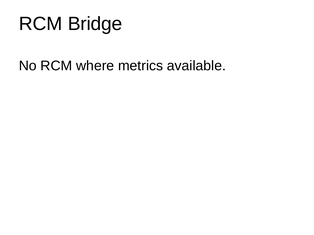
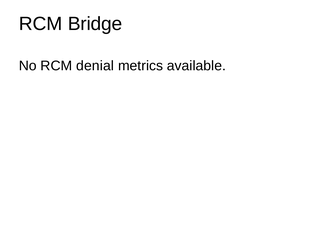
where: where -> denial (95, 66)
